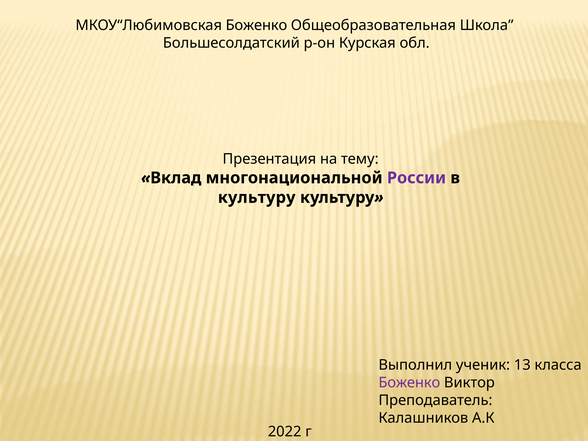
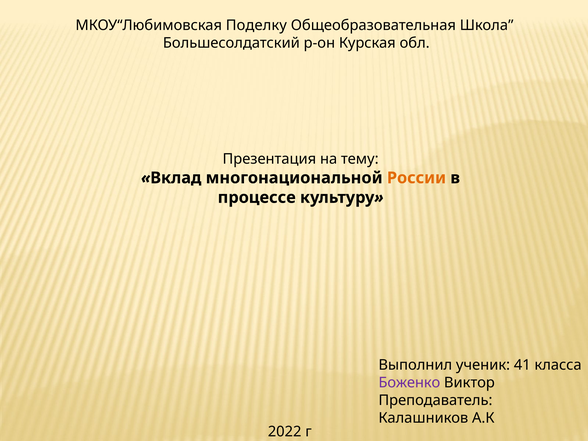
МКОУ“Любимовская Боженко: Боженко -> Поделку (256, 25)
России colour: purple -> orange (416, 178)
культуру: культуру -> процессе (257, 197)
13: 13 -> 41 (522, 365)
